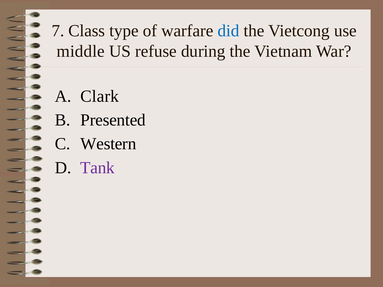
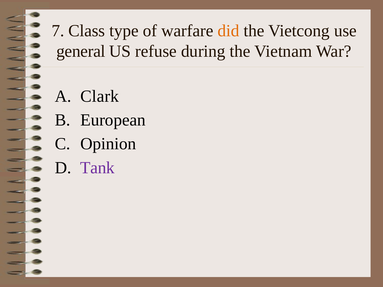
did colour: blue -> orange (228, 31)
middle: middle -> general (81, 51)
Presented: Presented -> European (113, 120)
Western: Western -> Opinion (108, 144)
